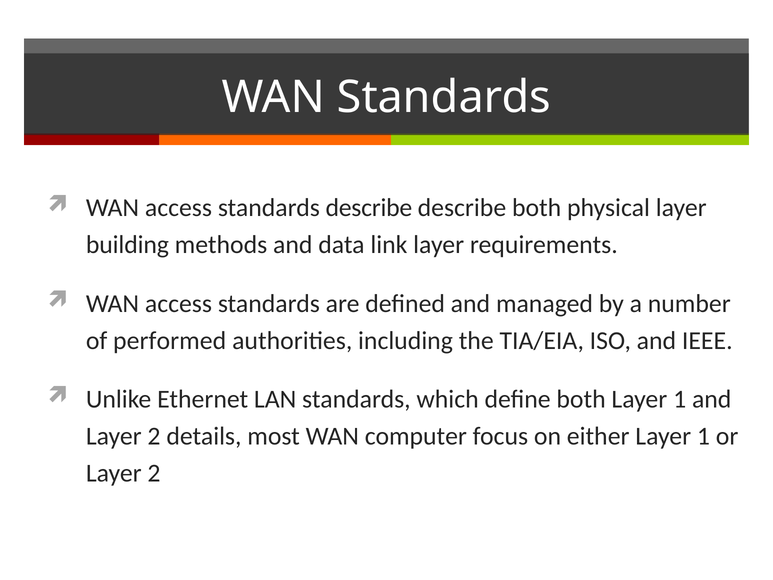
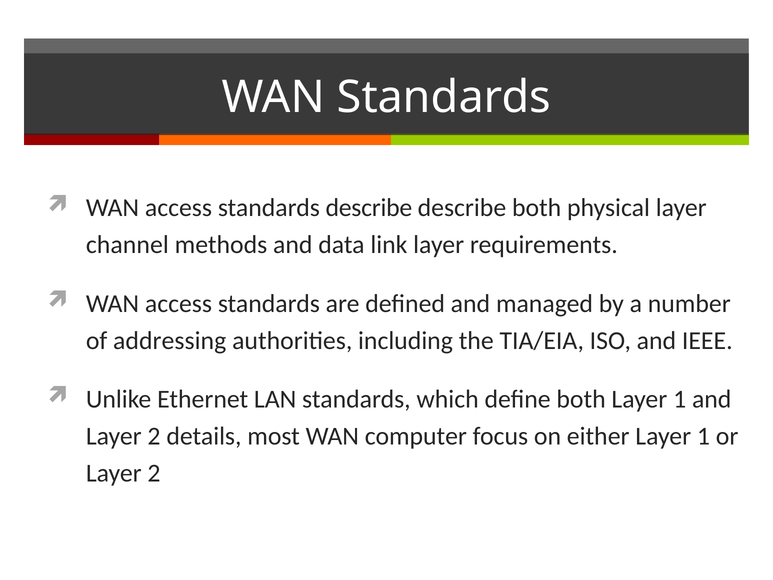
building: building -> channel (127, 245)
performed: performed -> addressing (170, 340)
